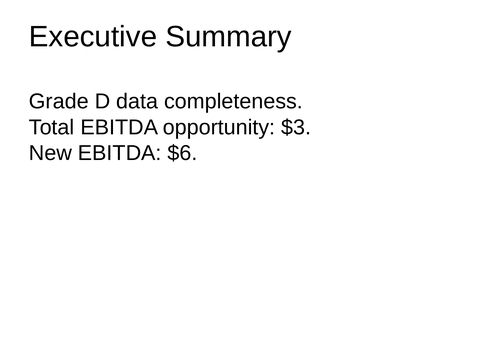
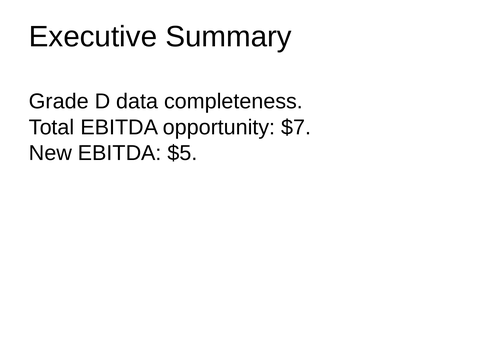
$3: $3 -> $7 (296, 127)
$6: $6 -> $5 (183, 153)
